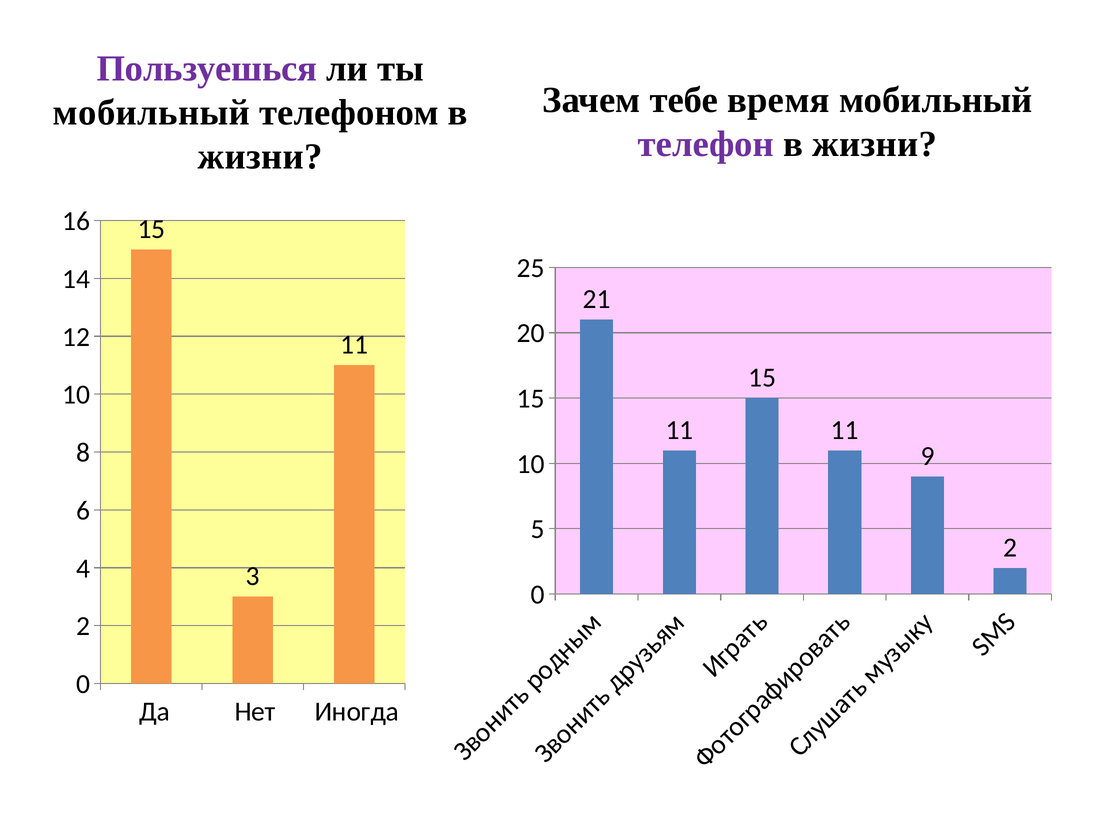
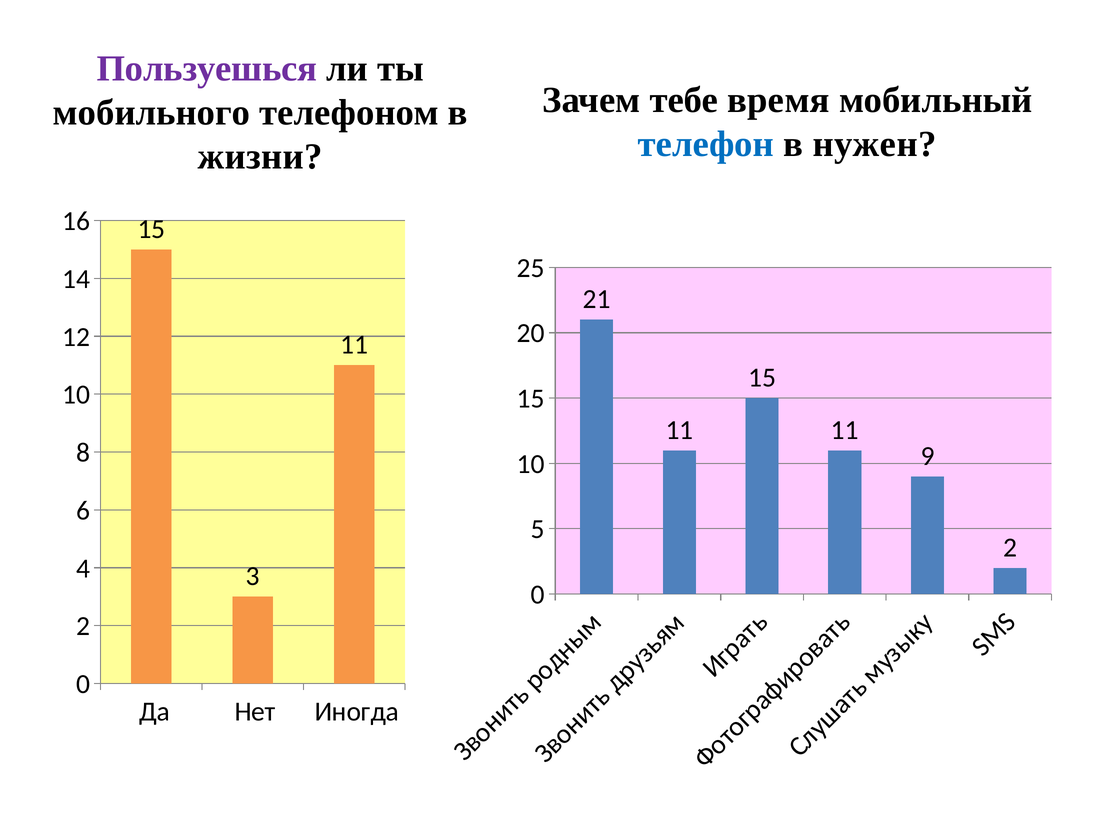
мобильный: мобильный -> мобильного (152, 113)
телефон colour: purple -> blue (706, 144)
жизни: жизни -> нужен (875, 144)
